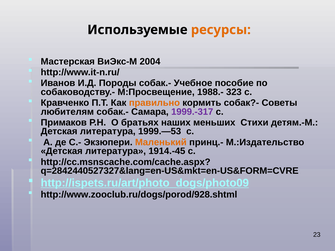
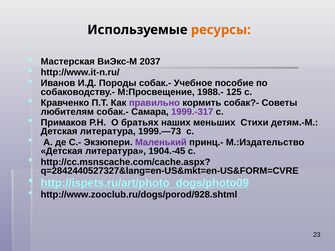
2004: 2004 -> 2037 (150, 62)
323: 323 -> 125 (234, 92)
правильно colour: orange -> purple (154, 103)
1999.—53: 1999.—53 -> 1999.—73 (160, 132)
Маленький colour: orange -> purple (161, 142)
1914.-45: 1914.-45 -> 1904.-45 (167, 151)
